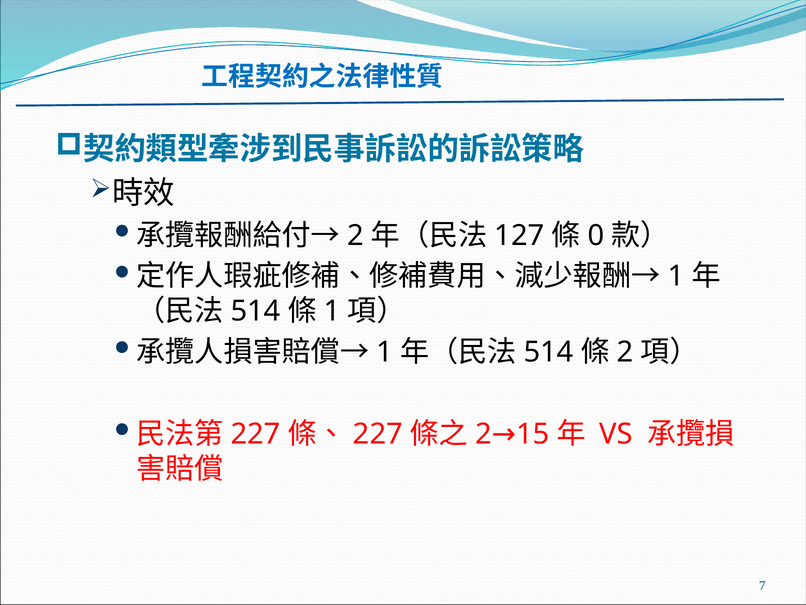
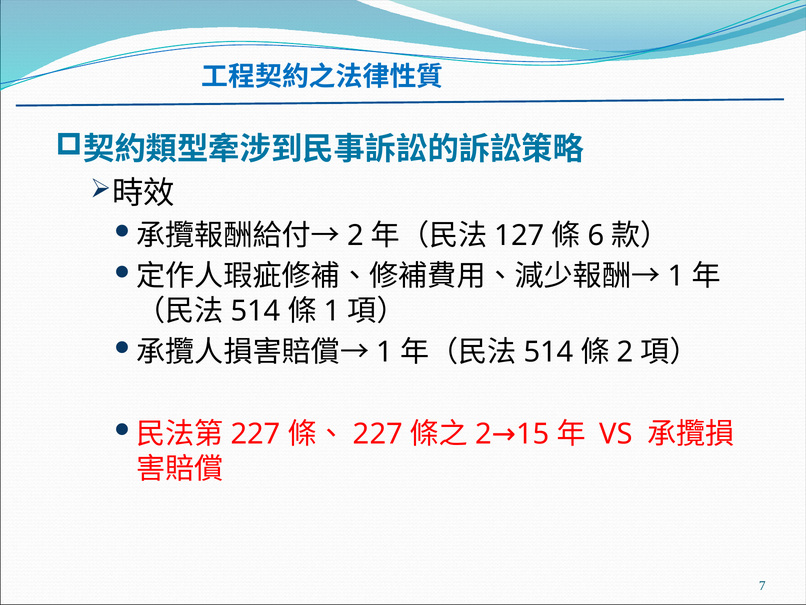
0: 0 -> 6 (596, 235)
